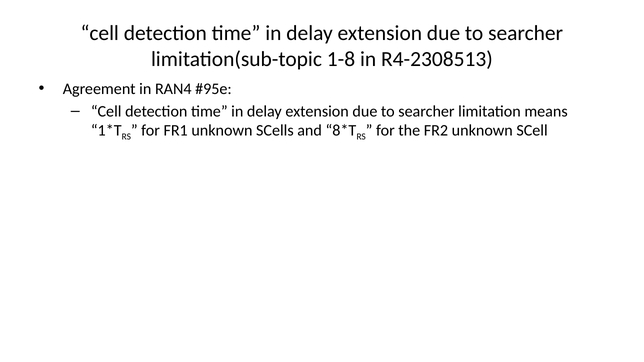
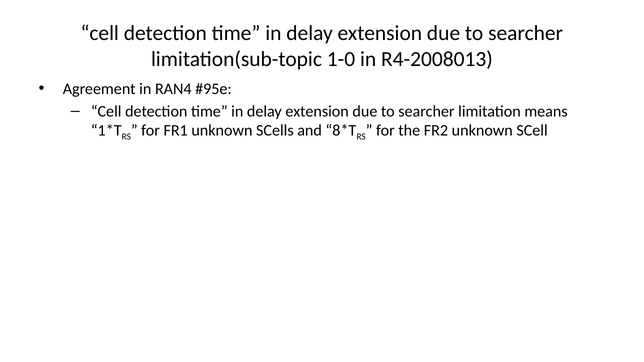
1-8: 1-8 -> 1-0 (341, 59)
R4-2308513: R4-2308513 -> R4-2008013 (437, 59)
